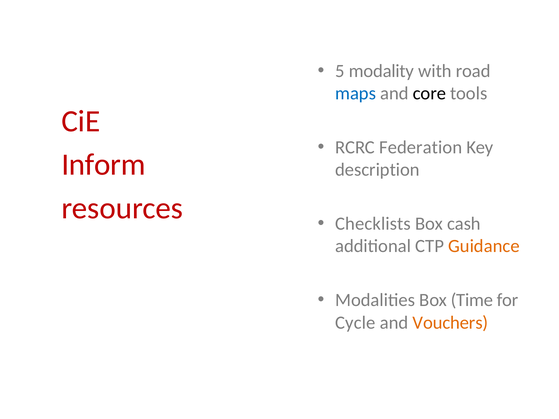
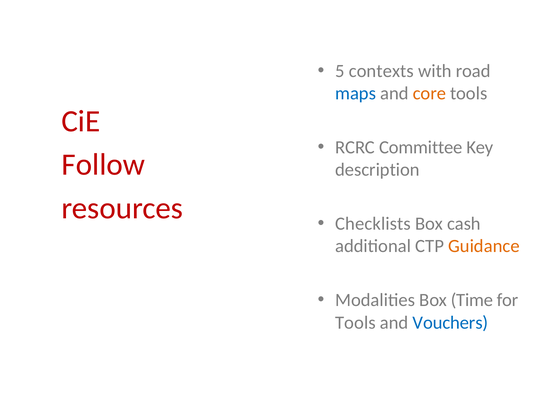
modality: modality -> contexts (381, 71)
core colour: black -> orange (429, 94)
Federation: Federation -> Committee (421, 148)
Inform: Inform -> Follow (103, 165)
Cycle: Cycle -> Tools (355, 323)
Vouchers colour: orange -> blue (450, 323)
